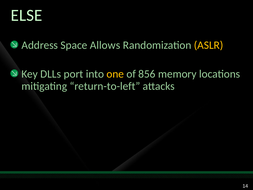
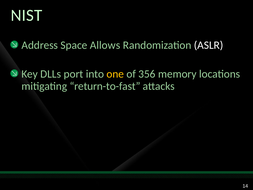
ELSE: ELSE -> NIST (27, 15)
ASLR colour: yellow -> white (209, 45)
856: 856 -> 356 (147, 74)
return-to-left: return-to-left -> return-to-fast (105, 86)
